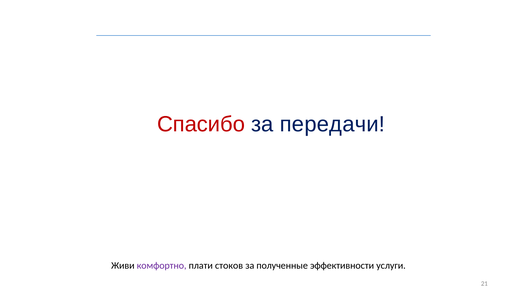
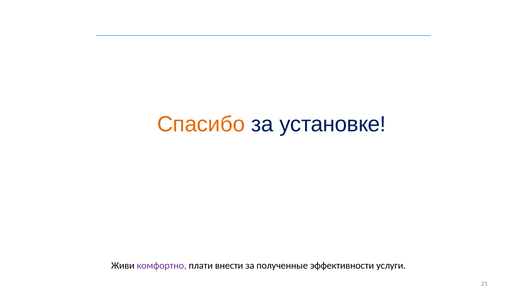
Спасибо colour: red -> orange (201, 124)
передачи: передачи -> установке (333, 124)
стоков: стоков -> внести (229, 265)
